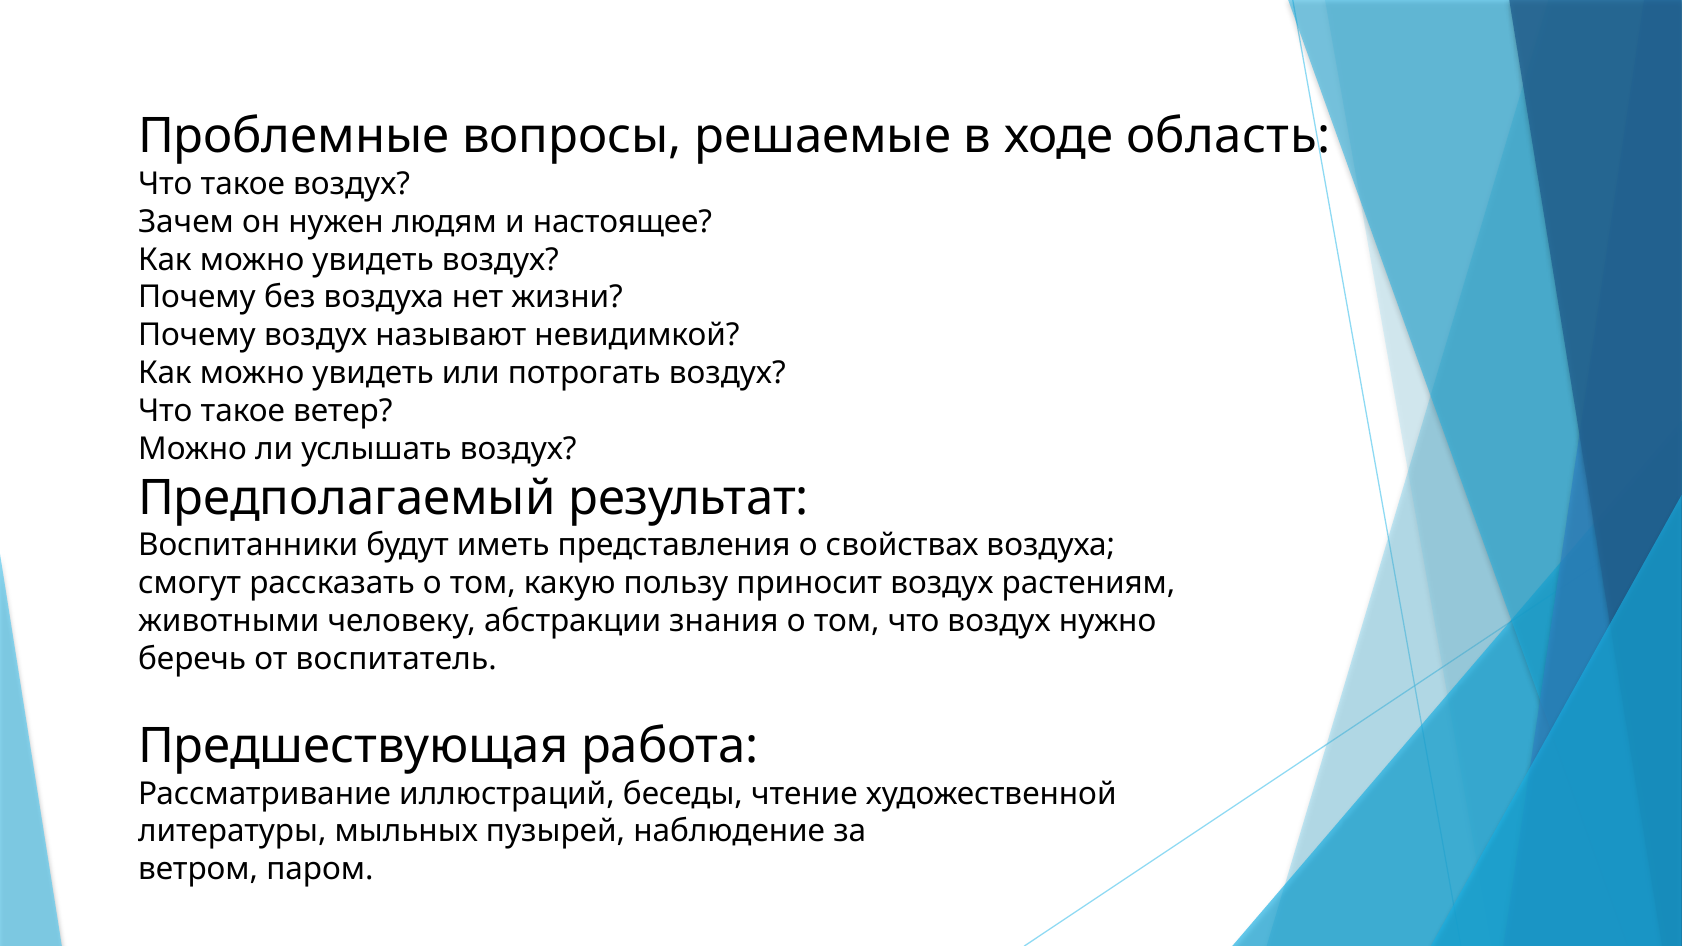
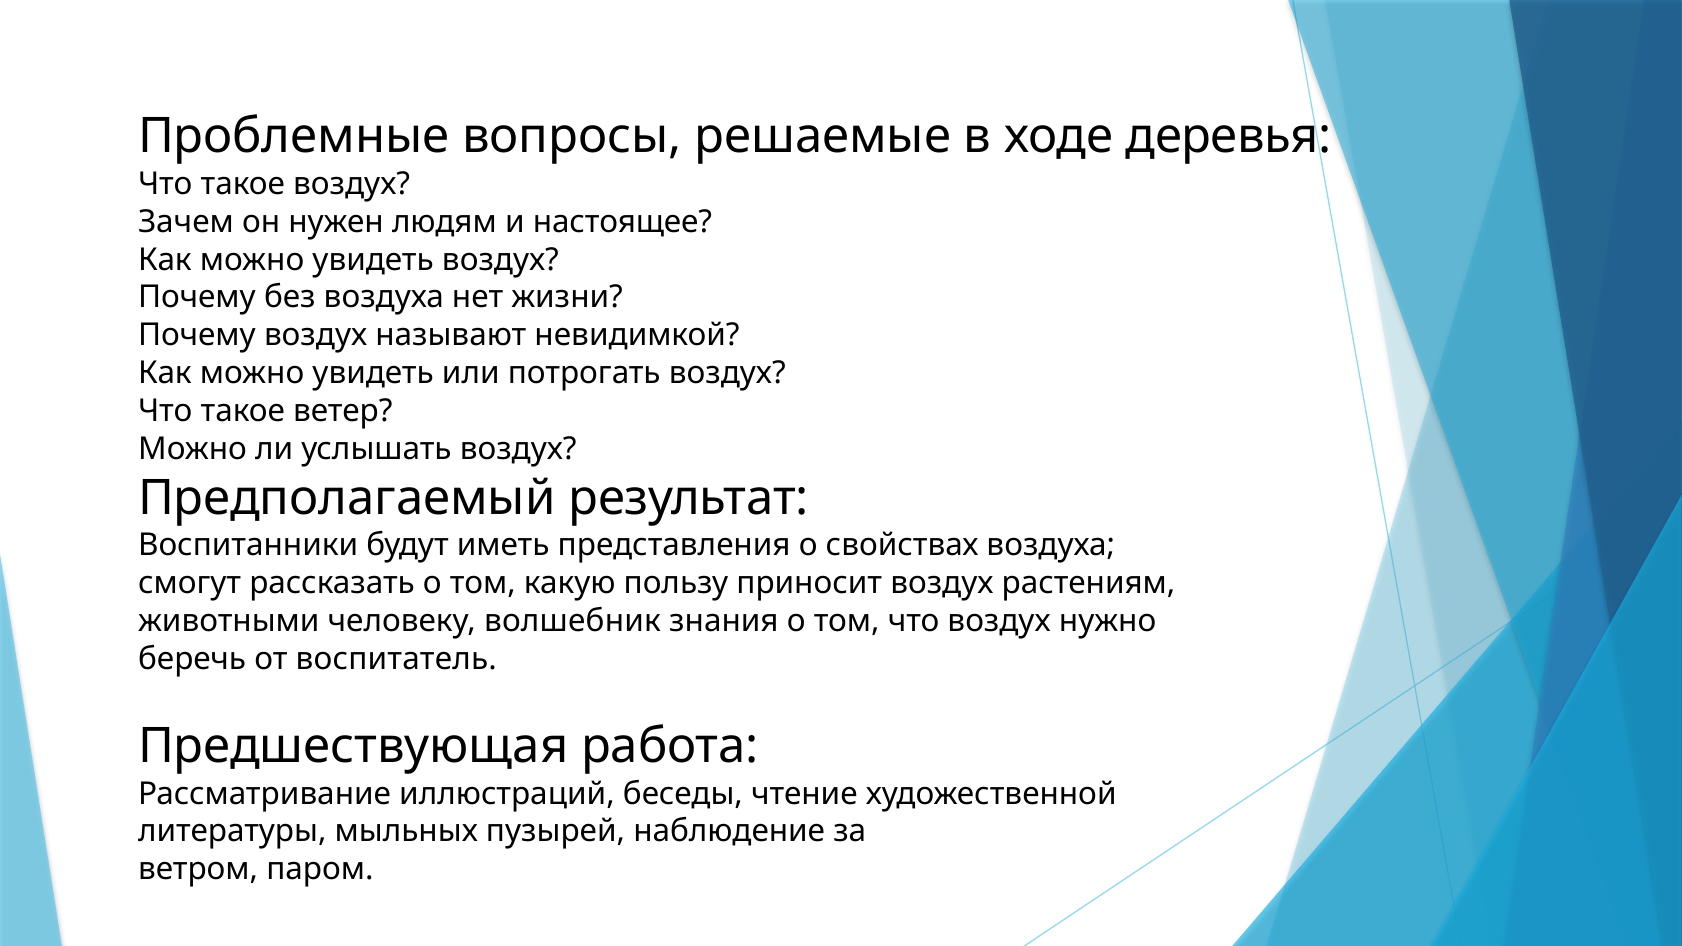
область: область -> деревья (1229, 137)
абстракции: абстракции -> волшебник (572, 621)
